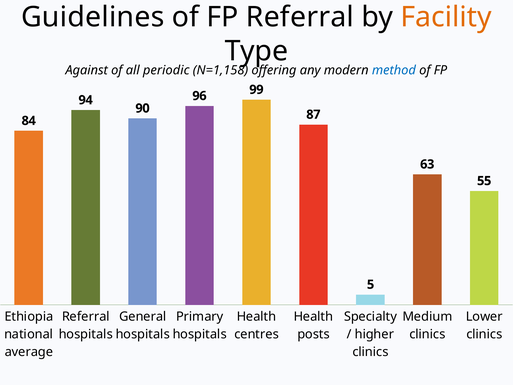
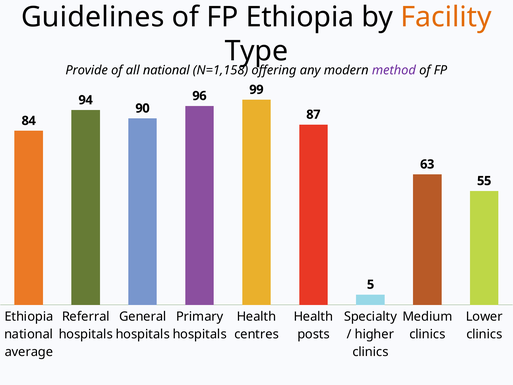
FP Referral: Referral -> Ethiopia (300, 17)
Against: Against -> Provide (87, 70)
all periodic: periodic -> national (166, 70)
method colour: blue -> purple (394, 70)
